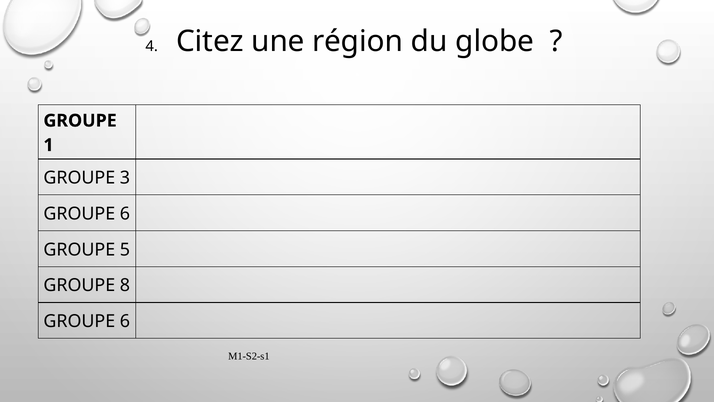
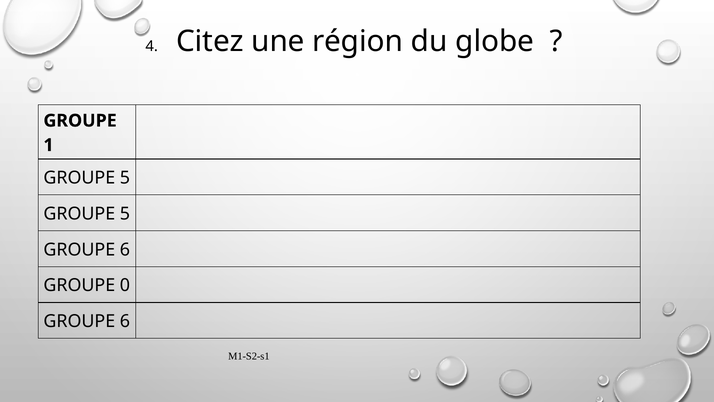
3: 3 -> 5 (125, 178)
6: 6 -> 5 (125, 214)
5: 5 -> 6 (125, 249)
8: 8 -> 0 (125, 285)
